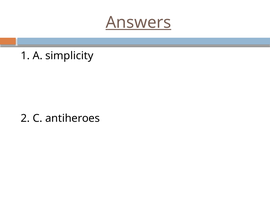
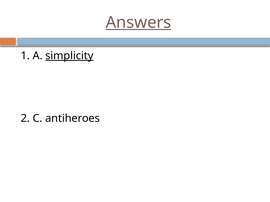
simplicity underline: none -> present (69, 56)
